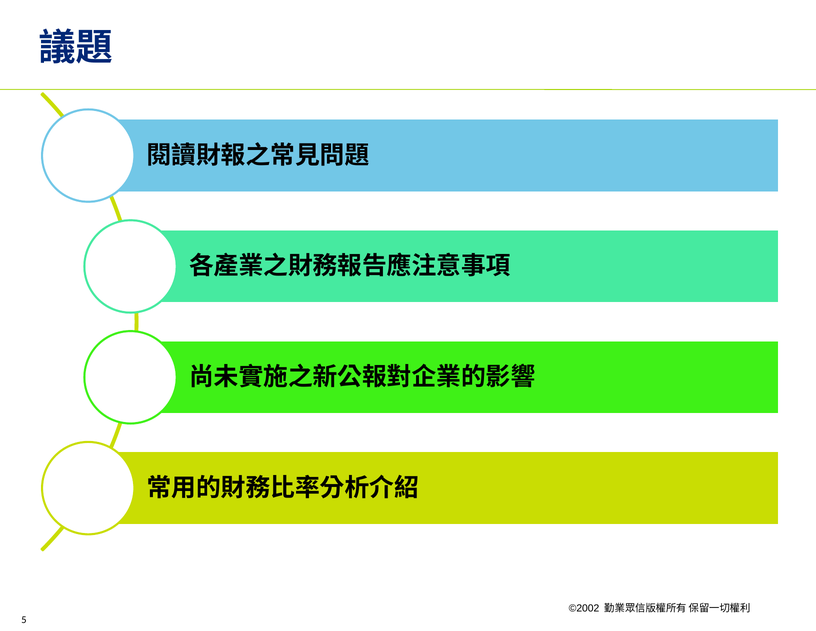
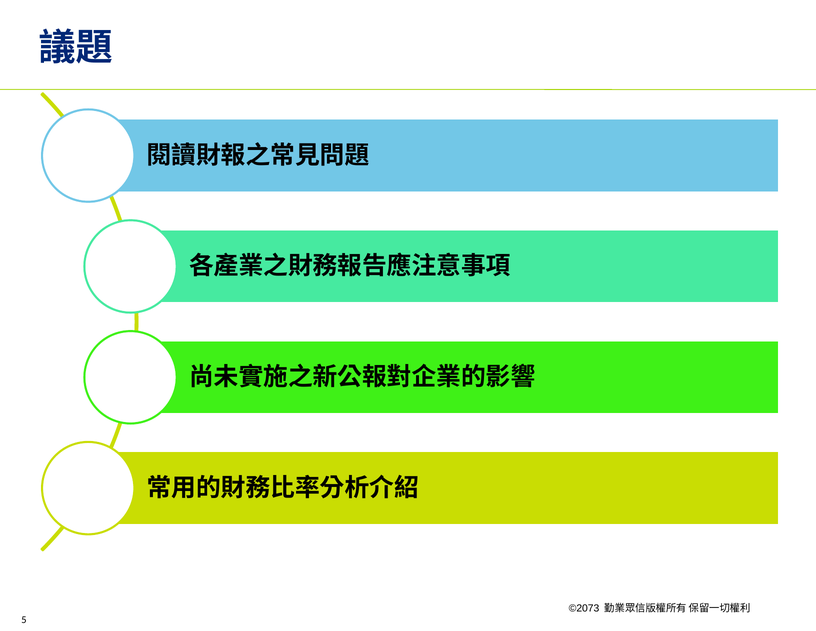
©2002: ©2002 -> ©2073 (584, 608)
